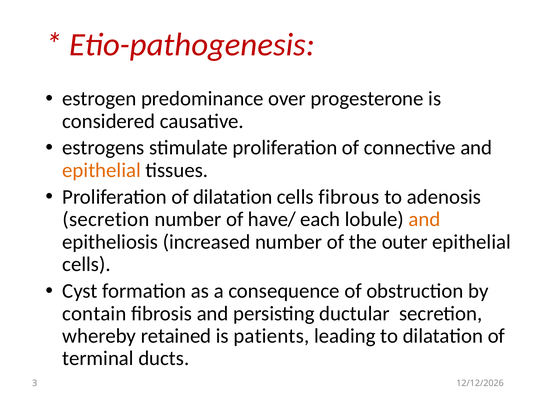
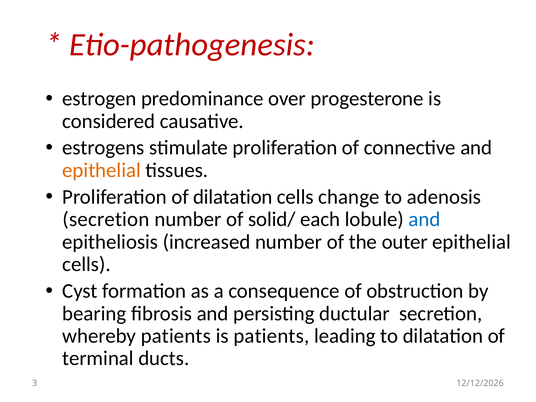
fibrous: fibrous -> change (349, 197)
have/: have/ -> solid/ (272, 219)
and colour: orange -> blue (425, 219)
contain: contain -> bearing (94, 313)
whereby retained: retained -> patients (176, 336)
